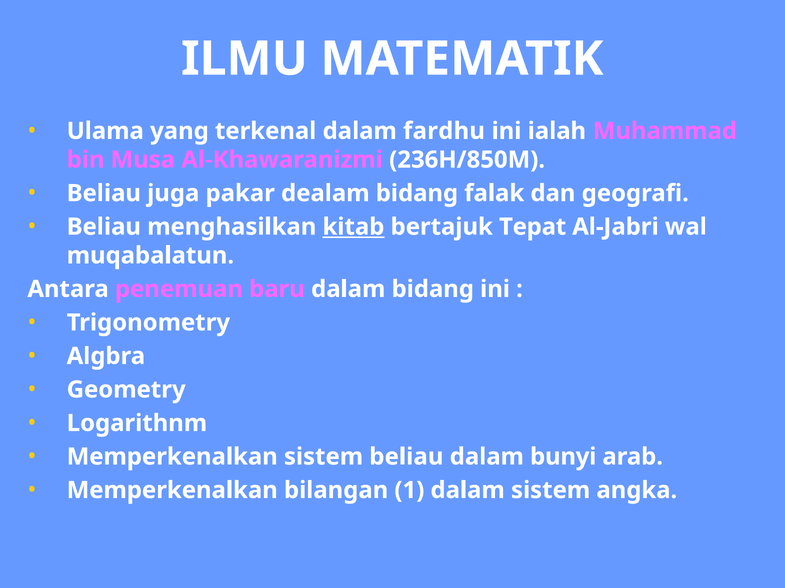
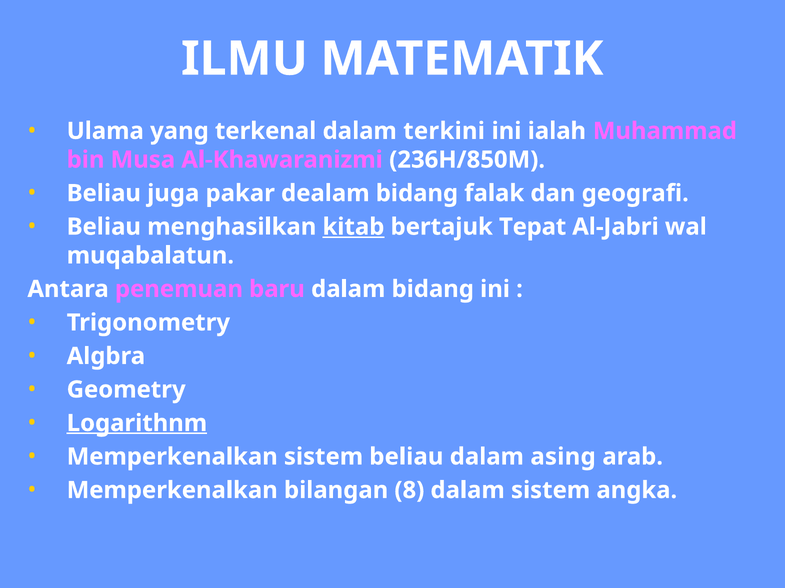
fardhu: fardhu -> terkini (444, 131)
Logarithnm underline: none -> present (137, 424)
bunyi: bunyi -> asing (563, 457)
1: 1 -> 8 (409, 491)
